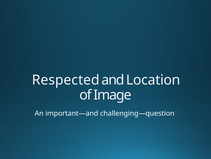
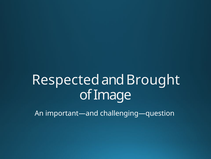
Location: Location -> Brought (153, 80)
